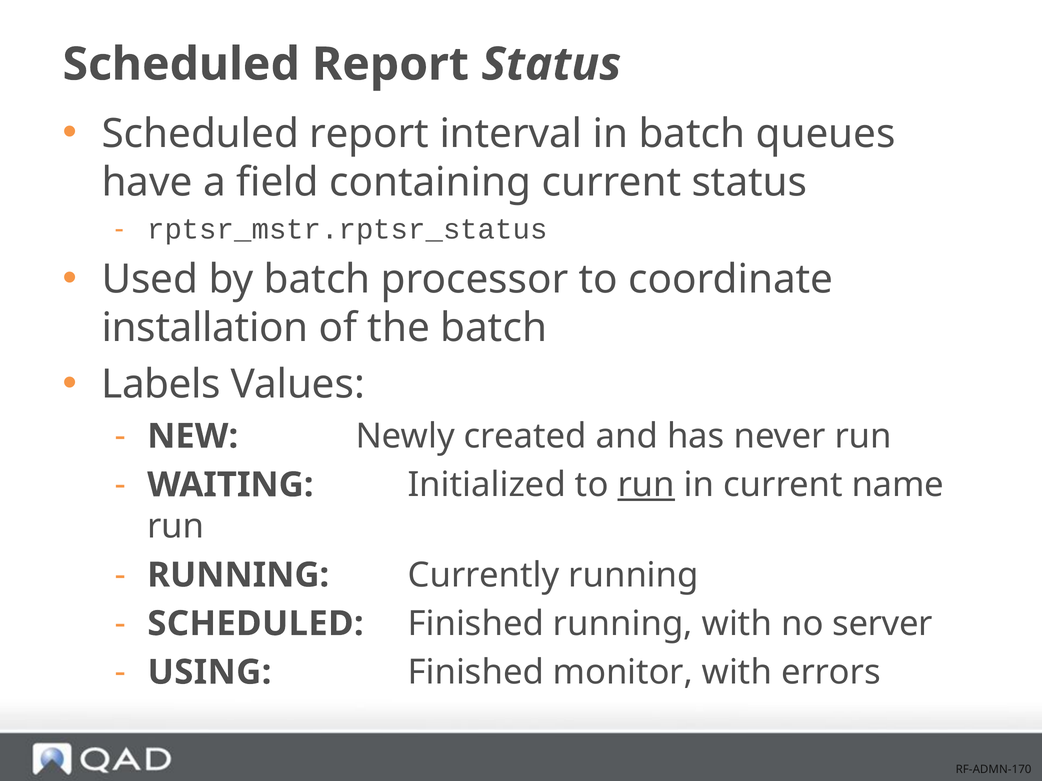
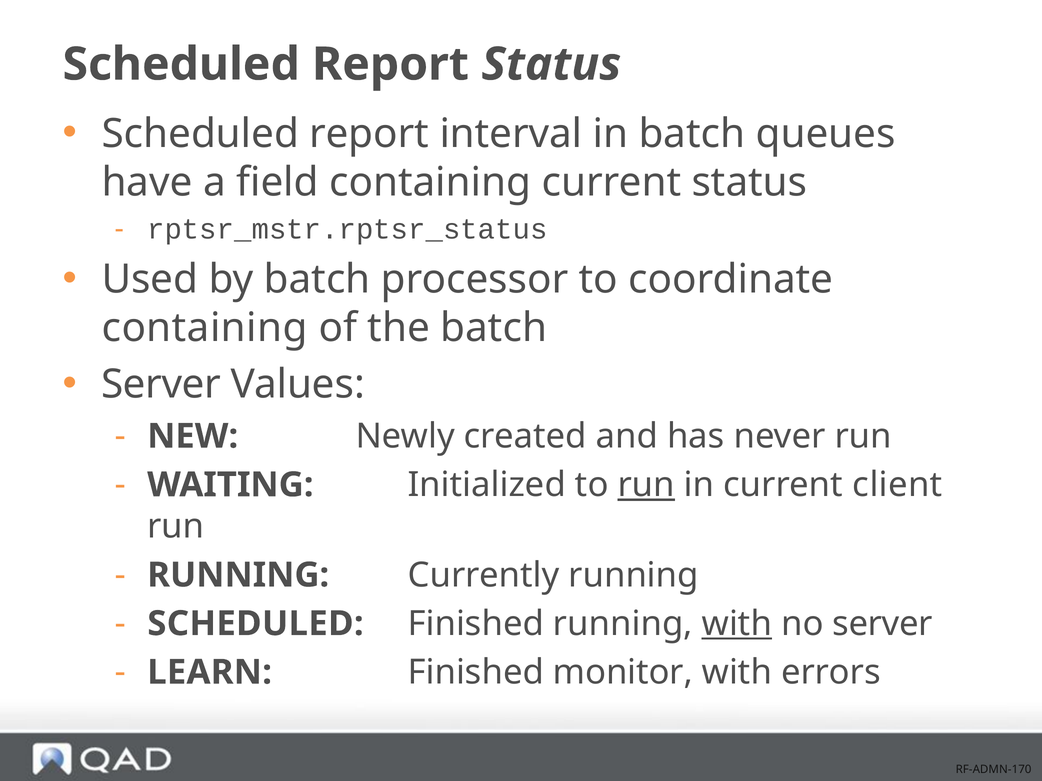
installation: installation -> containing (205, 328)
Labels: Labels -> Server (161, 385)
name: name -> client (897, 485)
with underline: none -> present (737, 624)
USING: USING -> LEARN (210, 673)
